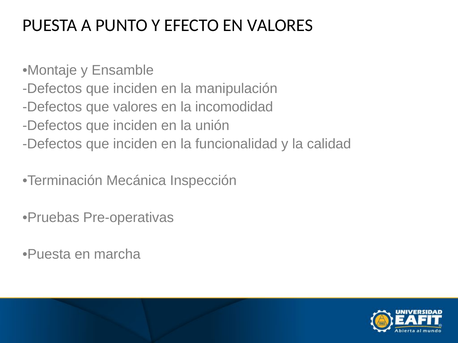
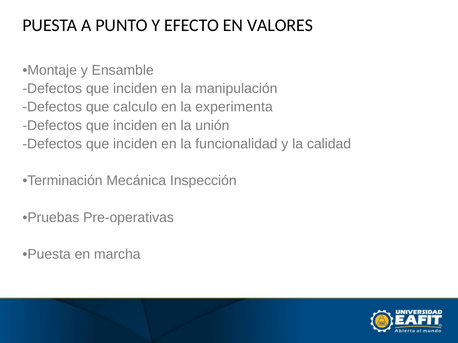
que valores: valores -> calculo (135, 107)
incomodidad: incomodidad -> experimenta (234, 107)
